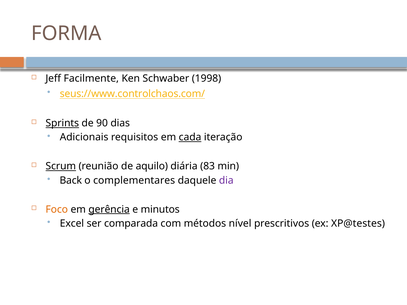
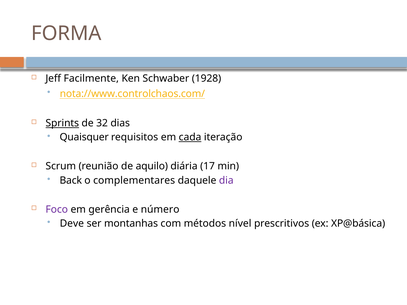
1998: 1998 -> 1928 (207, 79)
seus://www.controlchaos.com/: seus://www.controlchaos.com/ -> nota://www.controlchaos.com/ (132, 94)
90: 90 -> 32 (102, 123)
Adicionais: Adicionais -> Quaisquer (84, 137)
Scrum underline: present -> none (61, 166)
83: 83 -> 17 (208, 166)
Foco colour: orange -> purple (57, 210)
gerência underline: present -> none (109, 210)
minutos: minutos -> número (160, 210)
Excel: Excel -> Deve (72, 224)
comparada: comparada -> montanhas (131, 224)
XP@testes: XP@testes -> XP@básica (358, 224)
